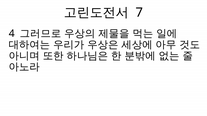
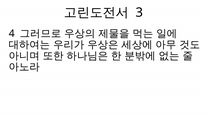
7: 7 -> 3 (139, 12)
